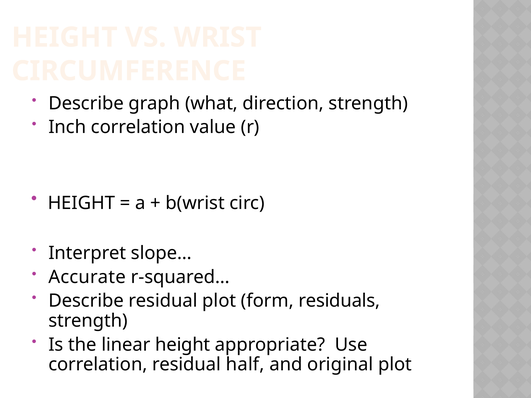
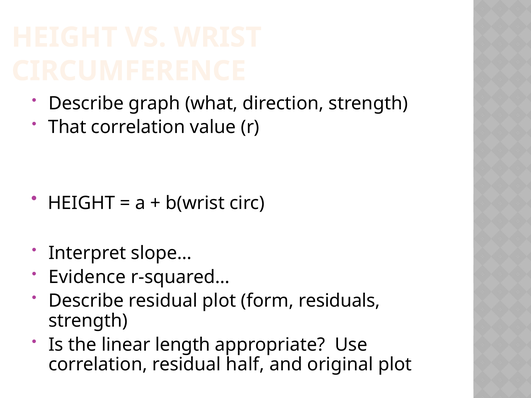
Inch: Inch -> That (67, 127)
Accurate: Accurate -> Evidence (87, 277)
linear height: height -> length (183, 345)
